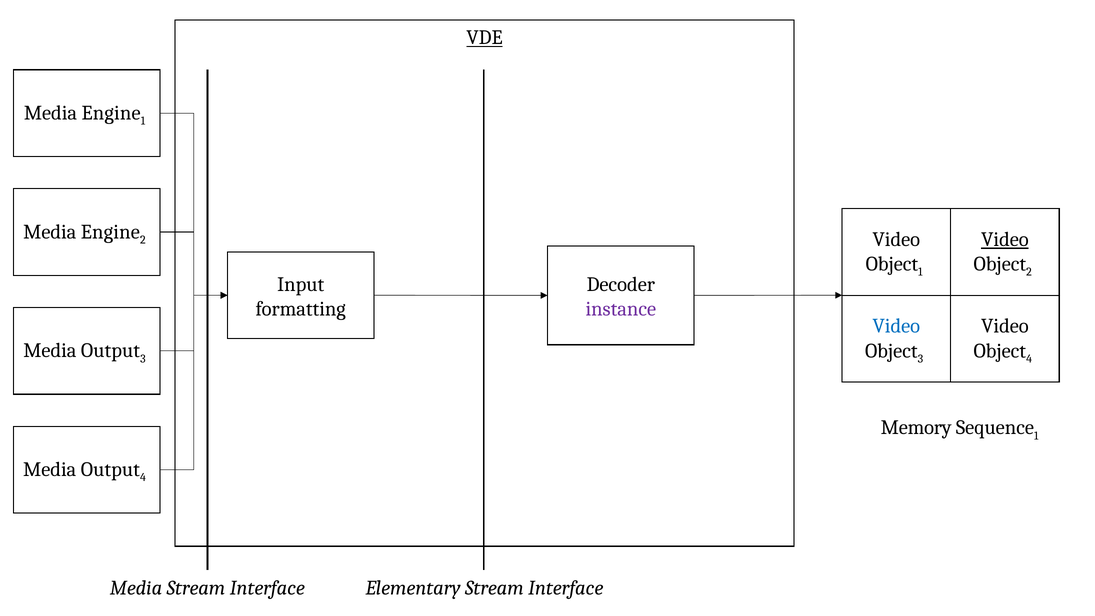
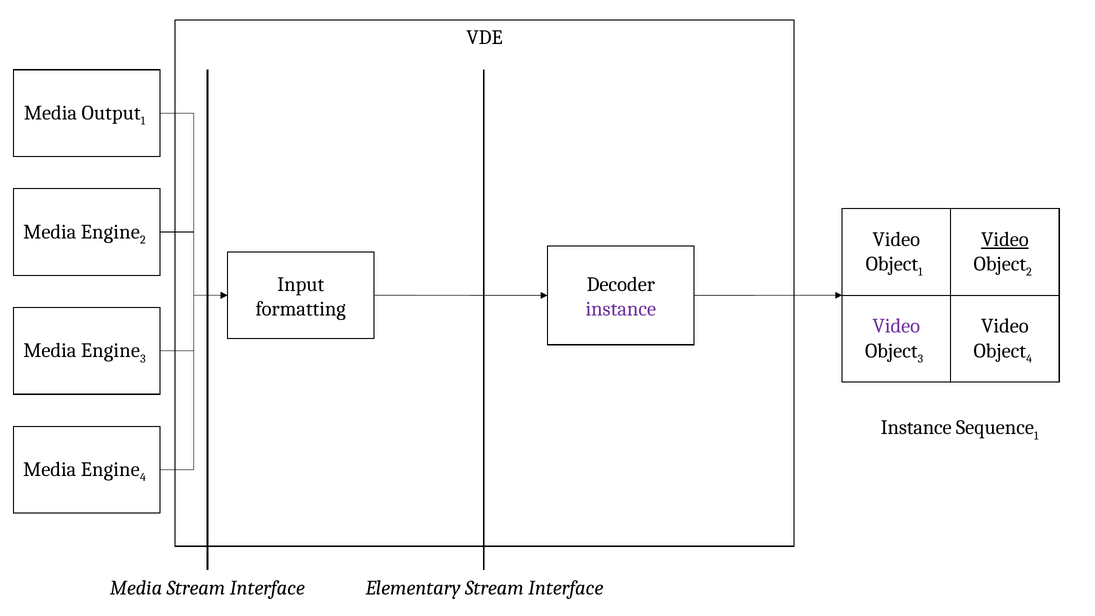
VDE underline: present -> none (485, 38)
Engine: Engine -> Output (111, 113)
Video colour: blue -> purple (896, 326)
Output: Output -> Engine (110, 351)
Memory: Memory -> Instance (916, 428)
Output: Output -> Engine (110, 470)
